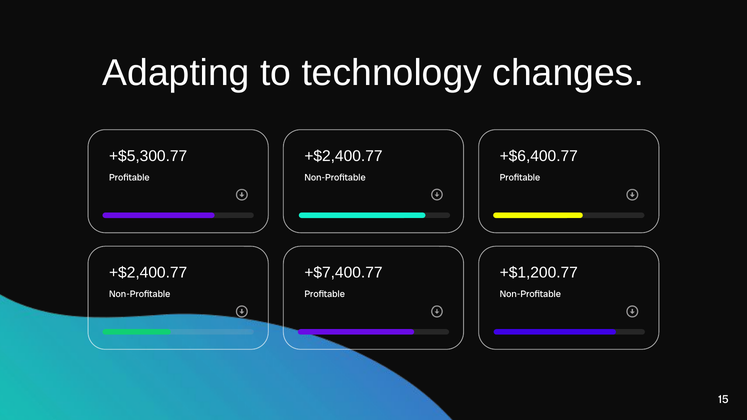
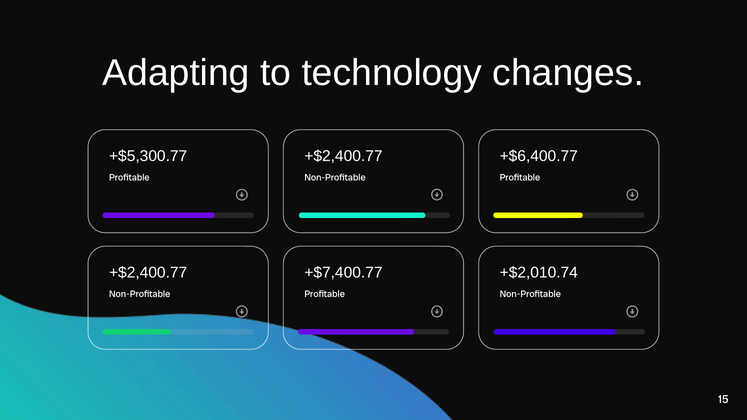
+$1,200.77: +$1,200.77 -> +$2,010.74 (539, 273)
